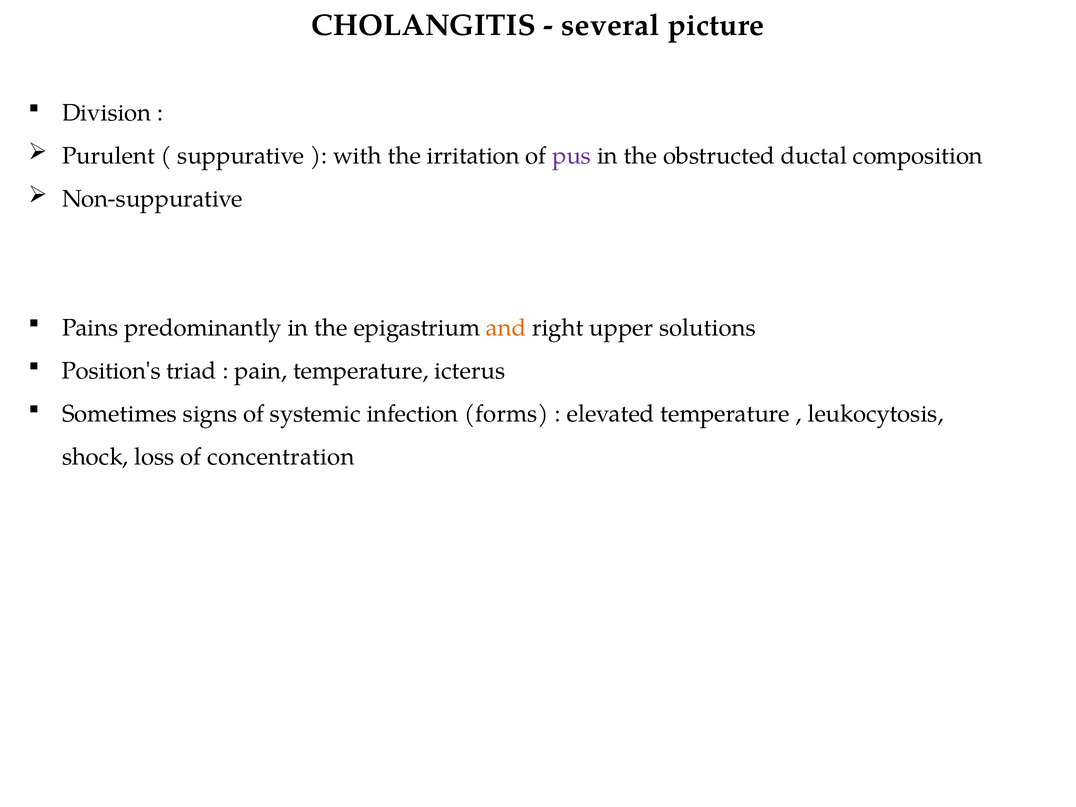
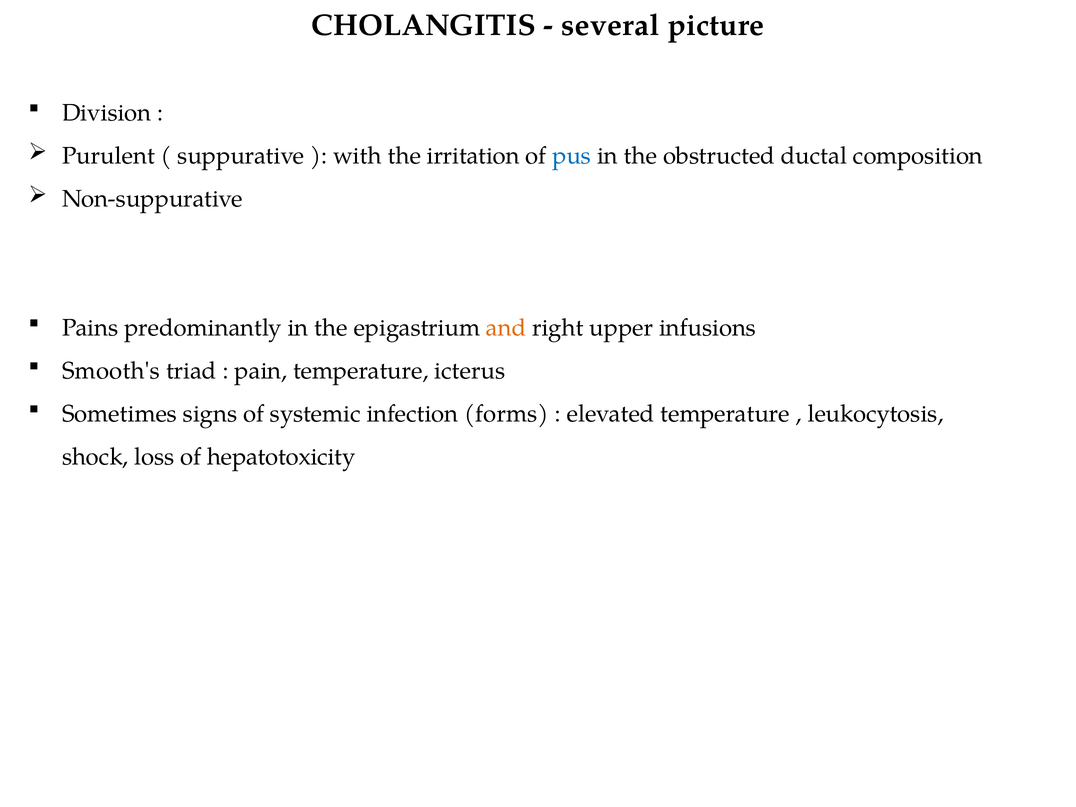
pus colour: purple -> blue (572, 156)
solutions: solutions -> infusions (708, 328)
Position's: Position's -> Smooth's (111, 371)
concentration: concentration -> hepatotoxicity (281, 457)
